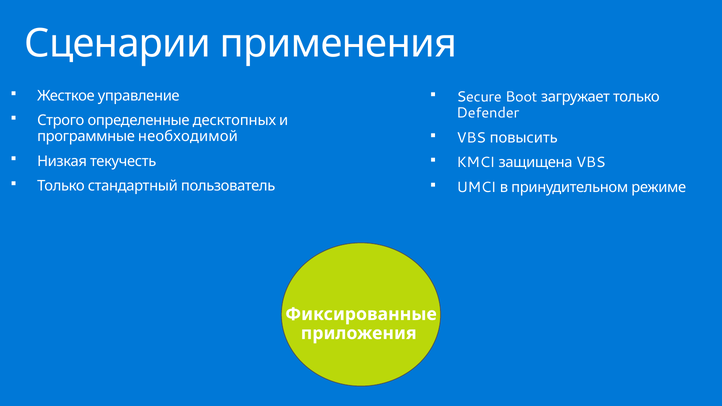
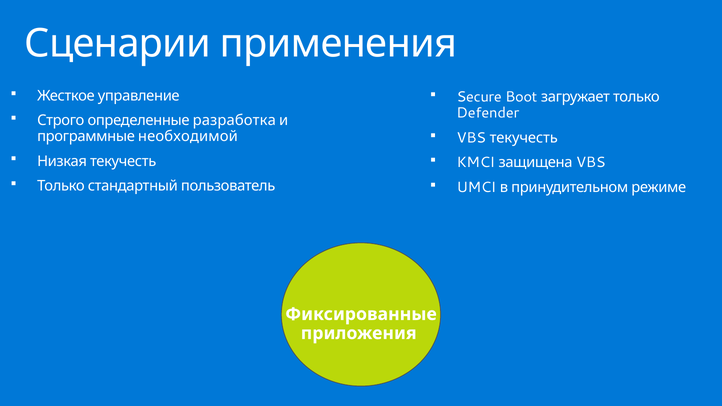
десктопных: десктопных -> разработка (234, 120)
VBS повысить: повысить -> текучесть (524, 138)
